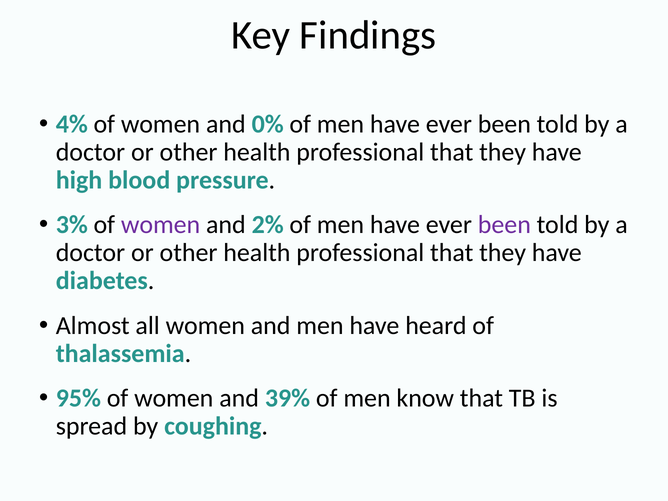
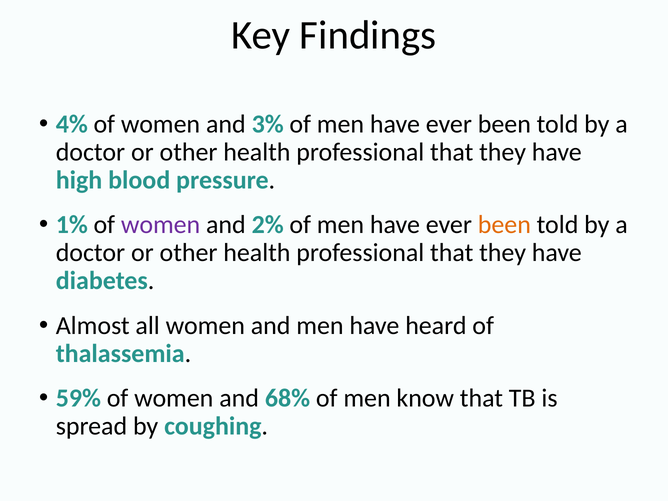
0%: 0% -> 3% (268, 124)
3%: 3% -> 1% (72, 225)
been colour: purple -> orange (504, 225)
95%: 95% -> 59% (78, 398)
39%: 39% -> 68% (287, 398)
